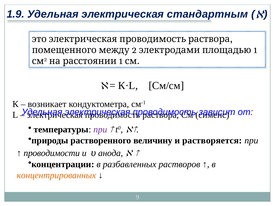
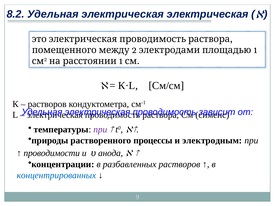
1.9: 1.9 -> 8.2 (16, 14)
электрическая стандартным: стандартным -> электрическая (208, 14)
возникает: возникает -> растворов (47, 104)
величину: величину -> процессы (153, 141)
растворяется: растворяется -> электродным (212, 141)
концентрированных colour: orange -> blue (56, 176)
